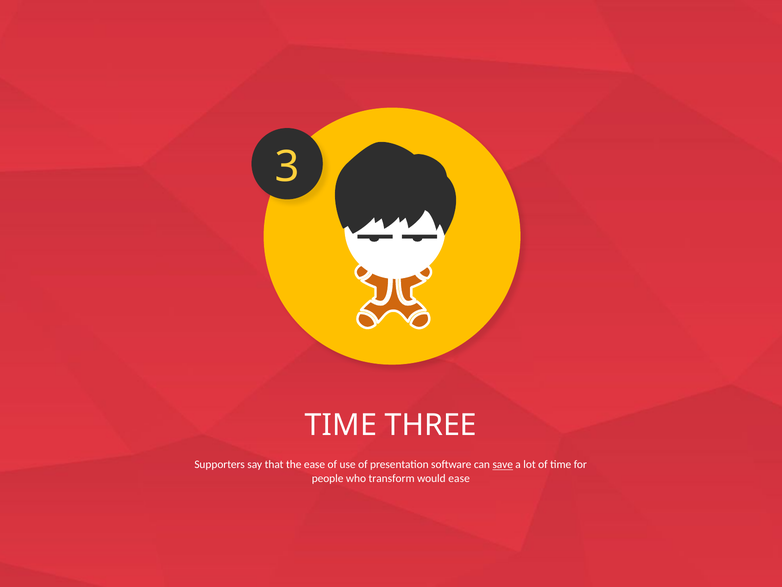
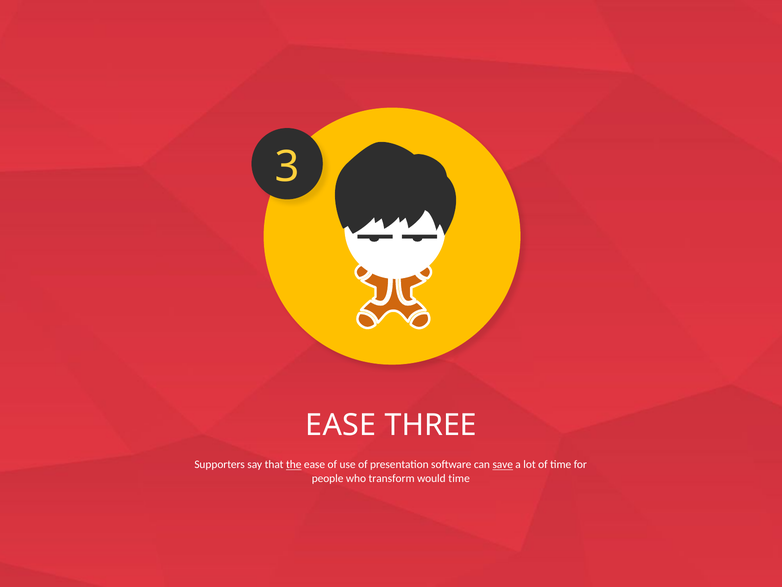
TIME: TIME -> EASE (341, 425)
the underline: none -> present (294, 464)
would ease: ease -> time (459, 478)
